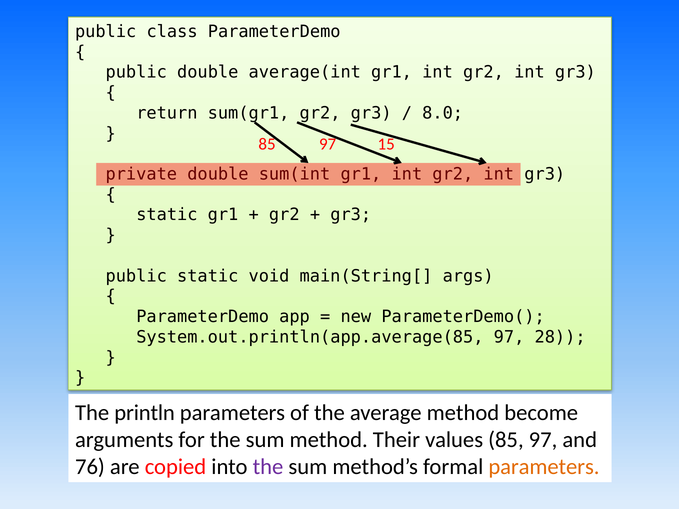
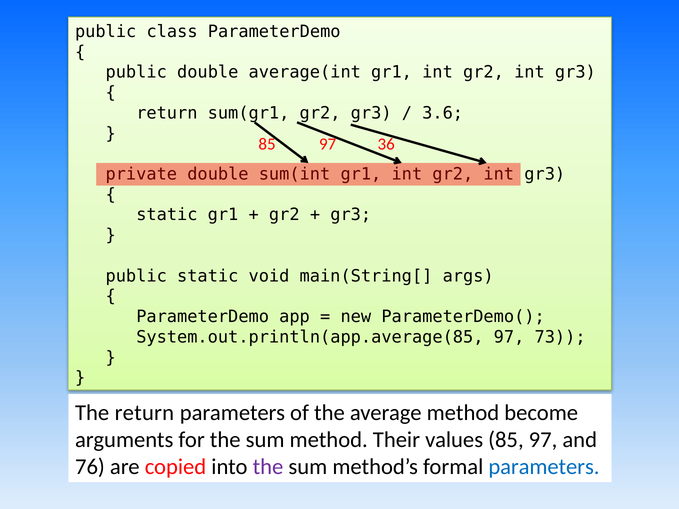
8.0: 8.0 -> 3.6 (443, 113)
15: 15 -> 36 (386, 144)
28: 28 -> 73 (560, 337)
The println: println -> return (144, 413)
parameters colour: orange -> blue (544, 467)
